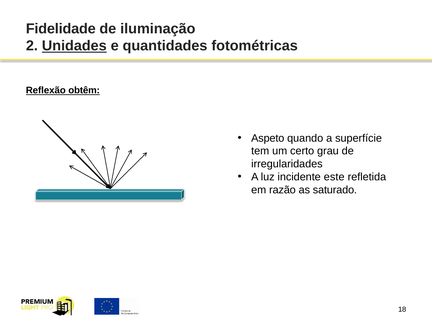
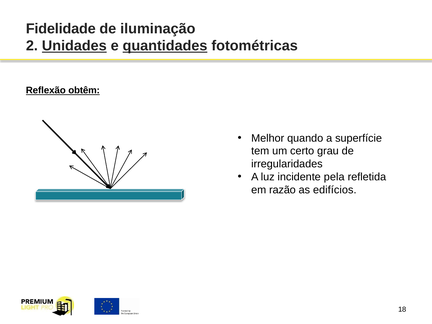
quantidades underline: none -> present (165, 46)
Aspeto: Aspeto -> Melhor (268, 138)
este: este -> pela (334, 177)
saturado: saturado -> edifícios (335, 190)
